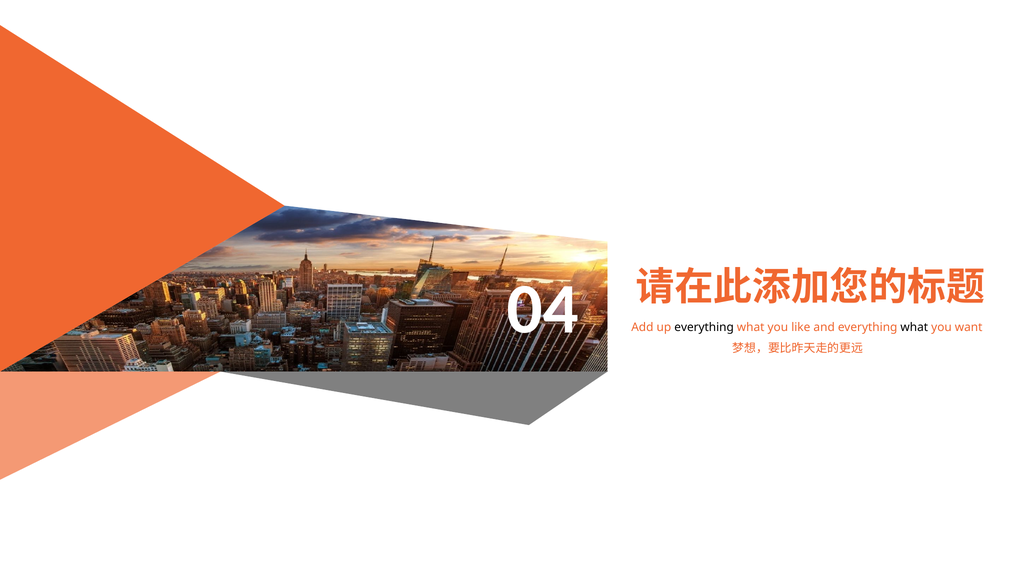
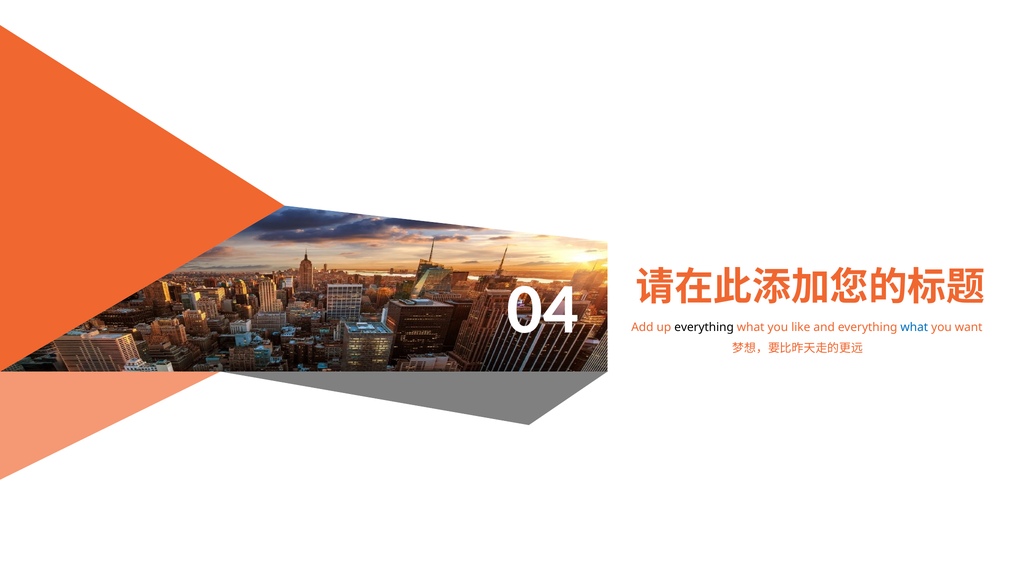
what colour: black -> blue (914, 327)
